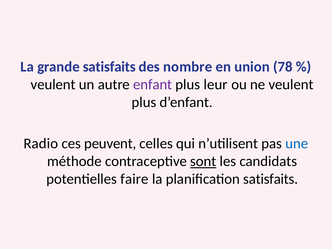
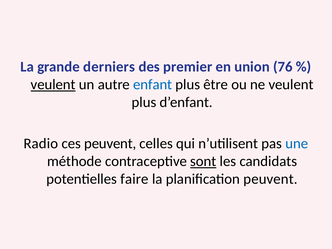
grande satisfaits: satisfaits -> derniers (109, 67)
nombre: nombre -> premier (188, 67)
78: 78 -> 76 (283, 67)
veulent underline: none -> present (53, 85)
enfant colour: purple -> blue (153, 85)
leur: leur -> être (216, 85)
planification satisfaits: satisfaits -> peuvent (270, 179)
